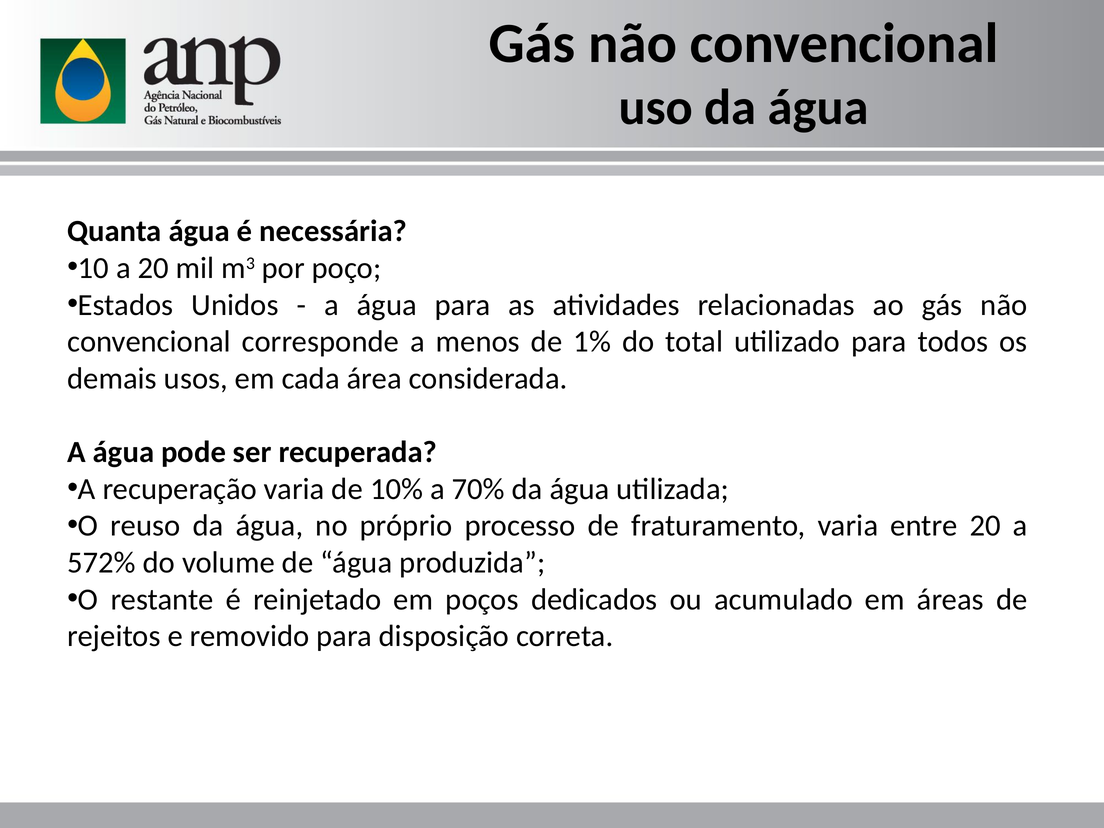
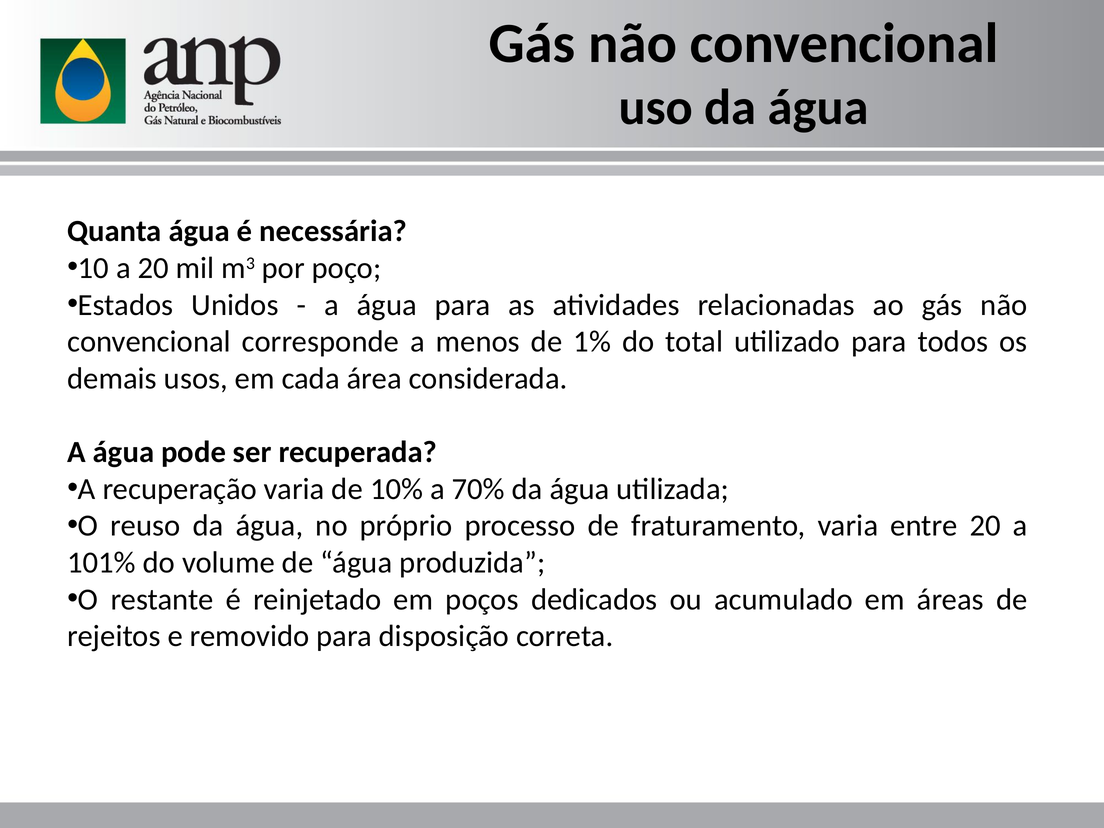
572%: 572% -> 101% (102, 563)
